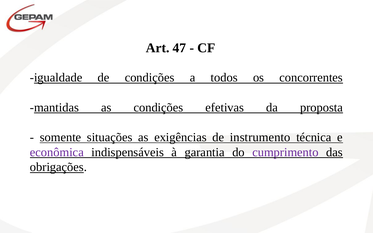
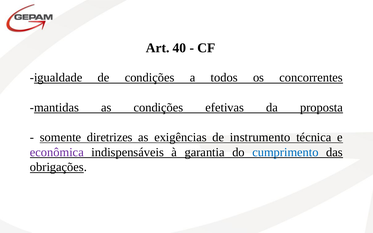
47: 47 -> 40 (179, 48)
situações: situações -> diretrizes (110, 137)
cumprimento colour: purple -> blue (285, 152)
